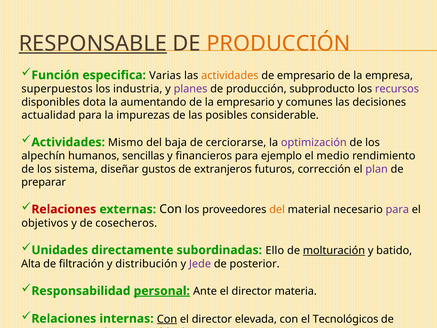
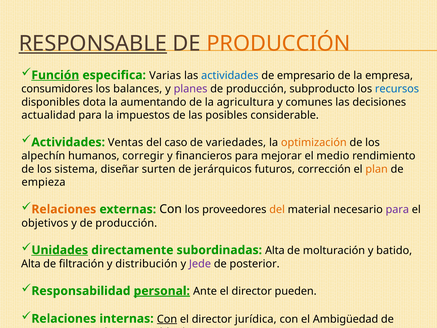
Función underline: none -> present (55, 75)
actividades colour: orange -> blue (230, 76)
superpuestos: superpuestos -> consumidores (57, 89)
industria: industria -> balances (138, 89)
recursos colour: purple -> blue (397, 89)
la empresario: empresario -> agricultura (245, 102)
impurezas: impurezas -> impuestos (143, 115)
Mismo: Mismo -> Ventas (126, 143)
baja: baja -> caso (176, 143)
cerciorarse: cerciorarse -> variedades (236, 143)
optimización colour: purple -> orange (314, 143)
sencillas: sencillas -> corregir (143, 156)
ejemplo: ejemplo -> mejorar (281, 156)
gustos: gustos -> surten (159, 169)
extranjeros: extranjeros -> jerárquicos (223, 169)
plan colour: purple -> orange (377, 169)
preparar: preparar -> empieza (44, 182)
Relaciones colour: red -> orange (64, 209)
y de cosecheros: cosecheros -> producción (126, 223)
Unidades underline: none -> present (60, 250)
subordinadas Ello: Ello -> Alta (275, 250)
molturación underline: present -> none (334, 250)
materia: materia -> pueden (296, 291)
elevada: elevada -> jurídica (256, 319)
Tecnológicos: Tecnológicos -> Ambigüedad (346, 319)
